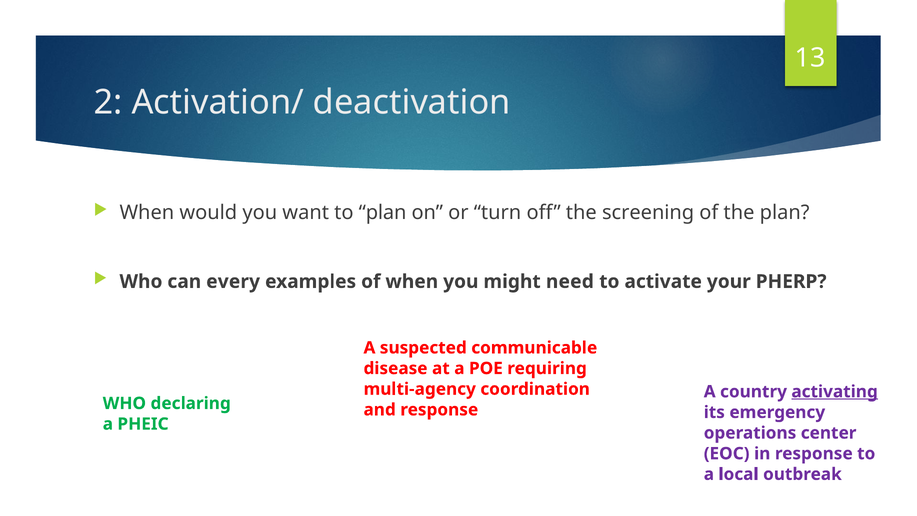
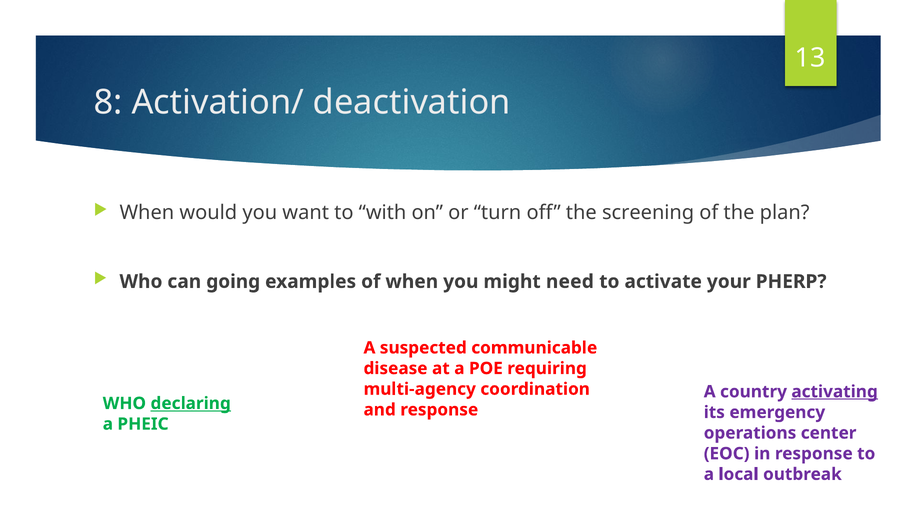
2: 2 -> 8 (108, 102)
to plan: plan -> with (383, 213)
every: every -> going (233, 281)
declaring underline: none -> present (191, 403)
